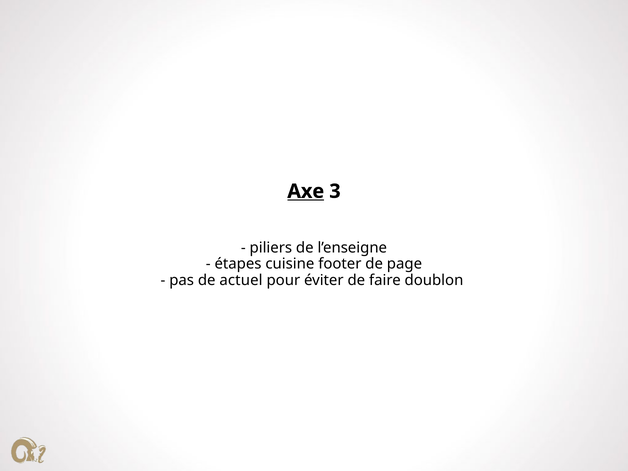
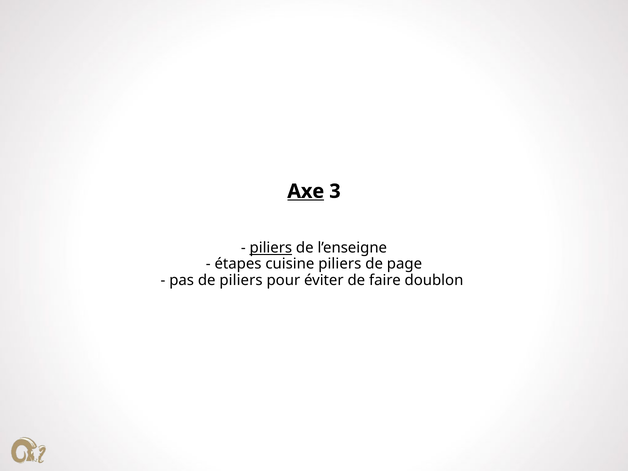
piliers underline: none -> present (271, 248)
cuisine footer: footer -> piliers (340, 264)
de actuel: actuel -> piliers (241, 280)
